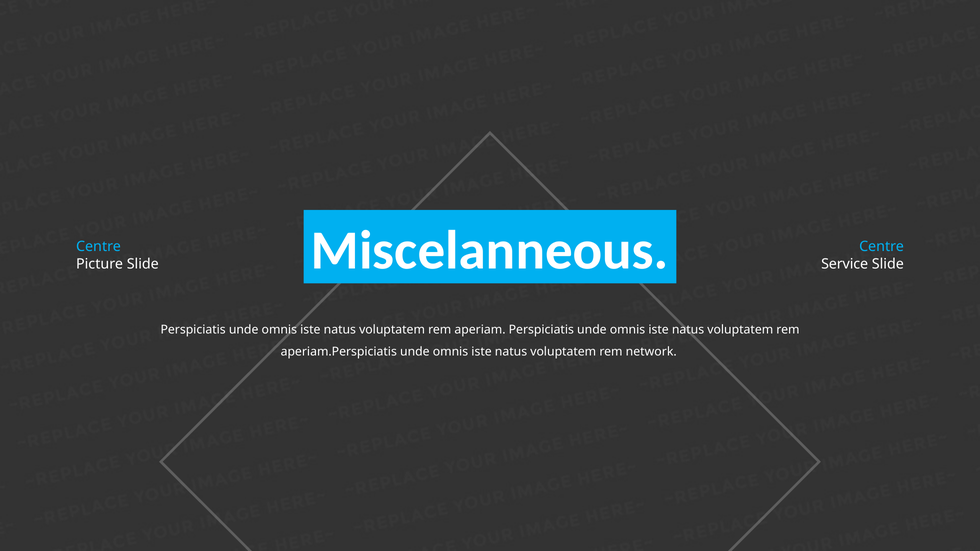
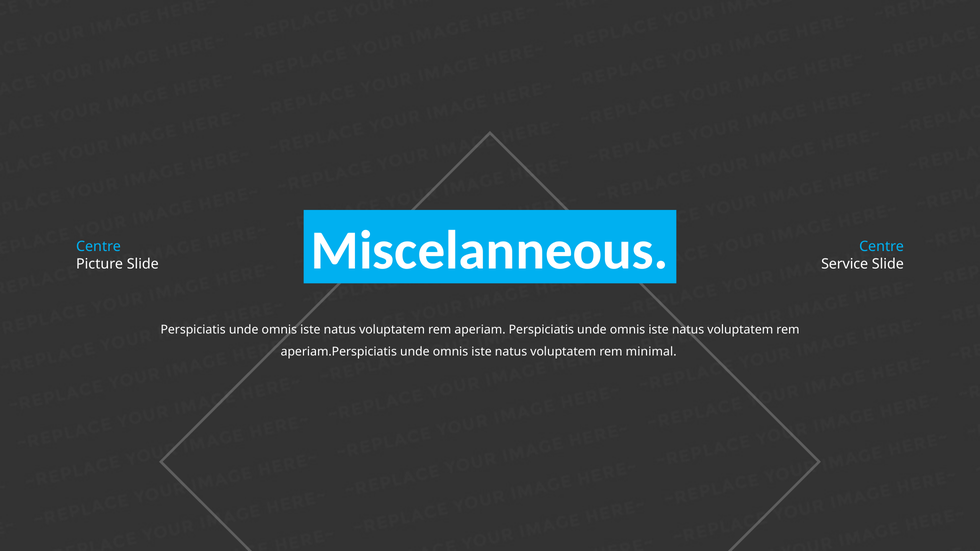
network: network -> minimal (651, 352)
